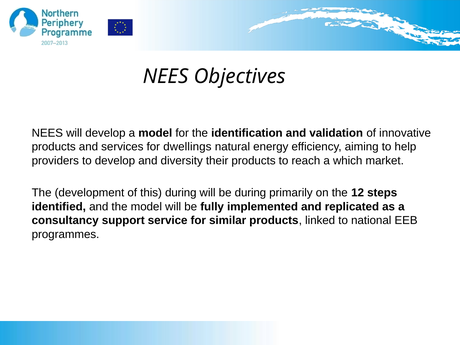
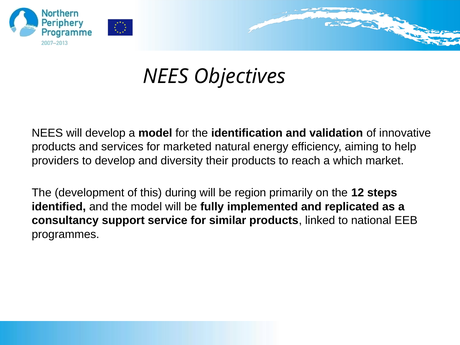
dwellings: dwellings -> marketed (187, 147)
be during: during -> region (250, 193)
